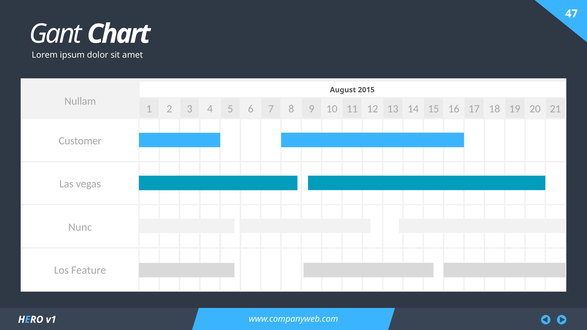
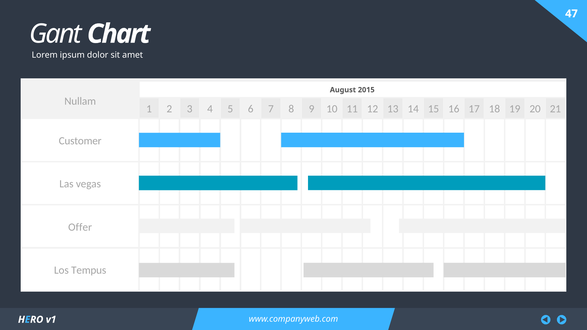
Nunc: Nunc -> Offer (80, 227)
Feature: Feature -> Tempus (89, 270)
